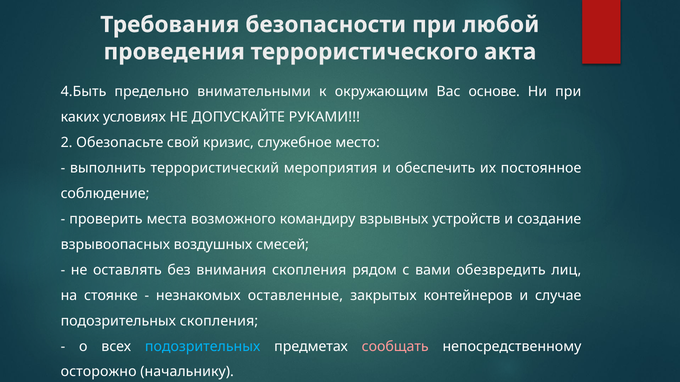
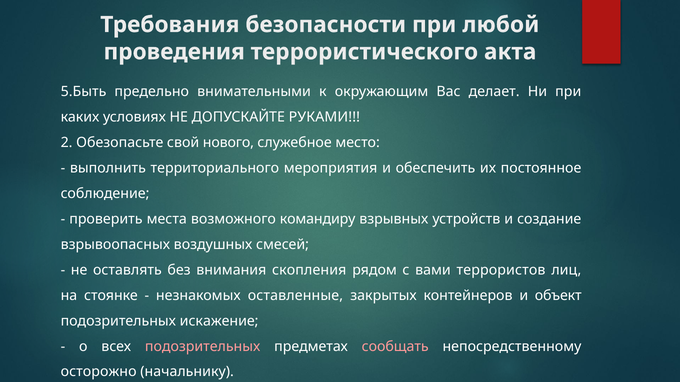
4.Быть: 4.Быть -> 5.Быть (84, 92)
основе: основе -> делает (494, 92)
кризис: кризис -> нового (228, 143)
террористический: террористический -> территориального (215, 168)
обезвредить: обезвредить -> террористов (501, 270)
случае: случае -> объект (558, 296)
подозрительных скопления: скопления -> искажение (219, 321)
подозрительных colour: light blue -> pink (203, 347)
